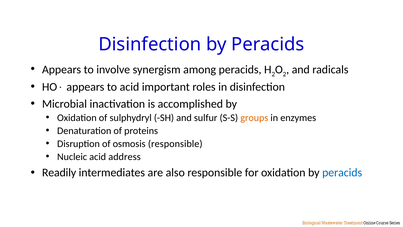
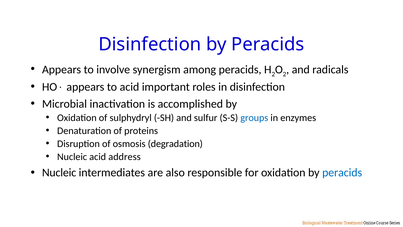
groups colour: orange -> blue (254, 118)
osmosis responsible: responsible -> degradation (175, 144)
Readily: Readily -> Nucleic (59, 172)
